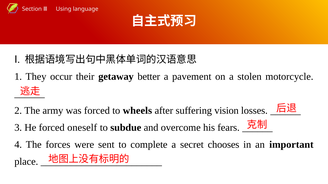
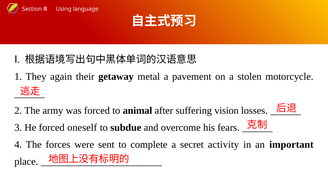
occur: occur -> again (61, 77)
better: better -> metal (149, 77)
wheels: wheels -> animal (138, 111)
chooses: chooses -> activity (223, 145)
